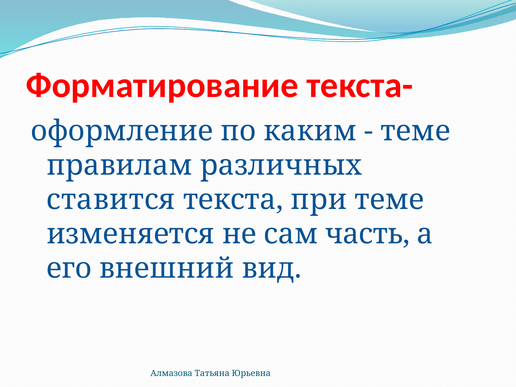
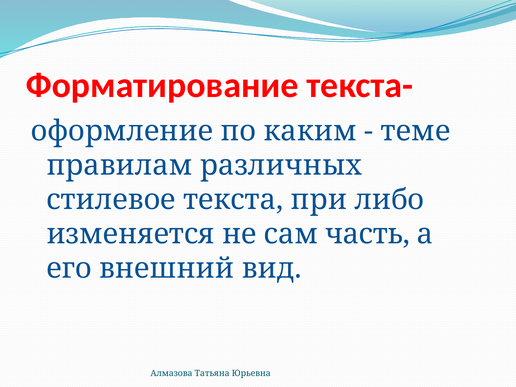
ставится: ставится -> стилевое (111, 200)
при теме: теме -> либо (389, 200)
